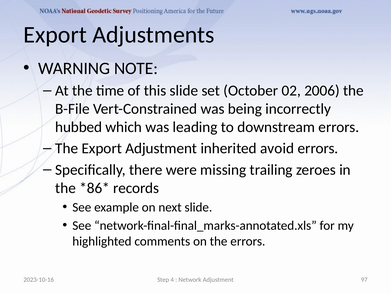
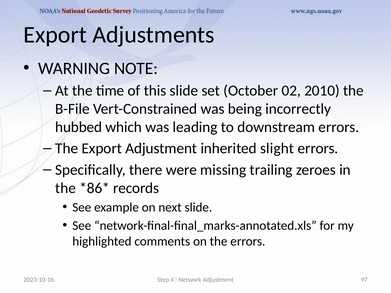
2006: 2006 -> 2010 (322, 91)
avoid: avoid -> slight (277, 149)
